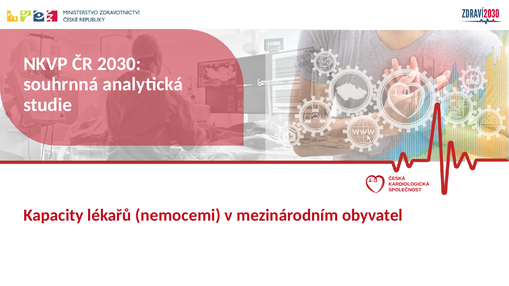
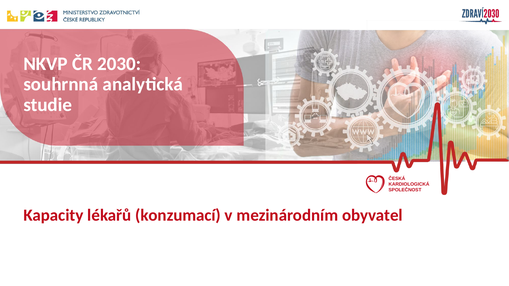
nemocemi: nemocemi -> konzumací (178, 216)
